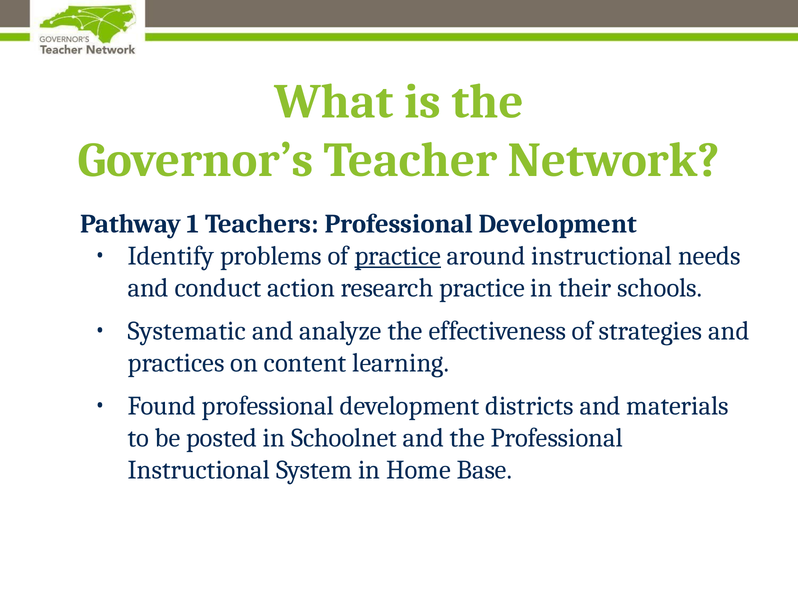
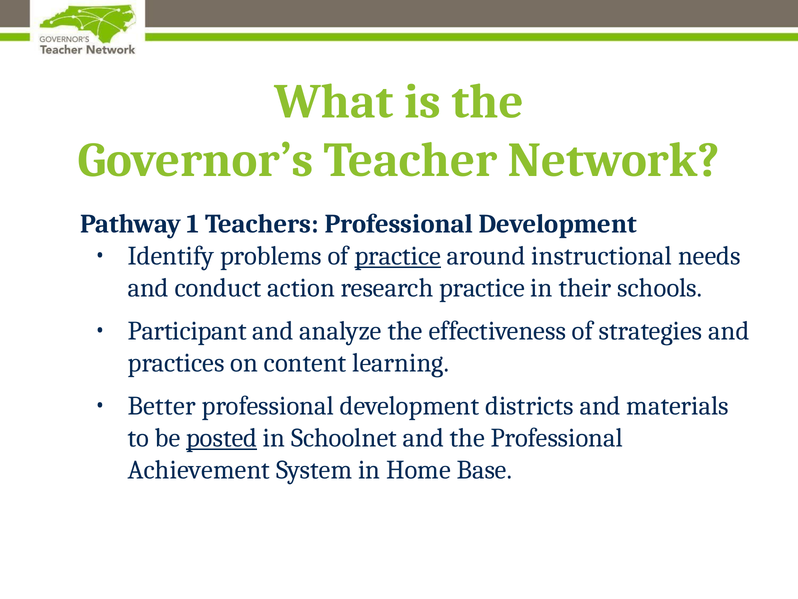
Systematic: Systematic -> Participant (187, 331)
Found: Found -> Better (162, 406)
posted underline: none -> present (222, 438)
Instructional: Instructional -> Achievement (199, 469)
